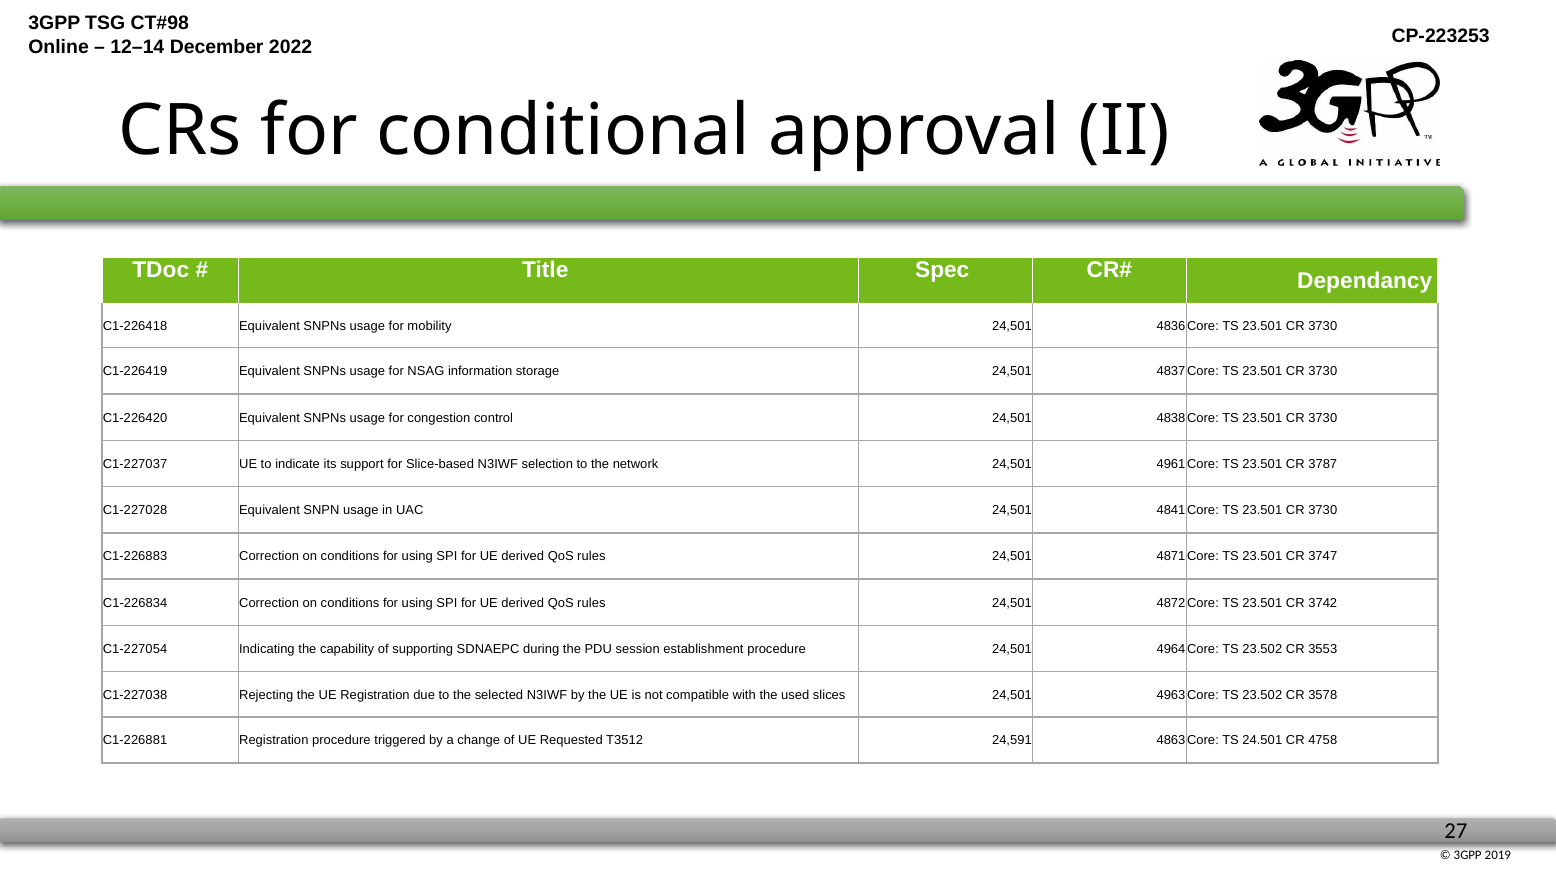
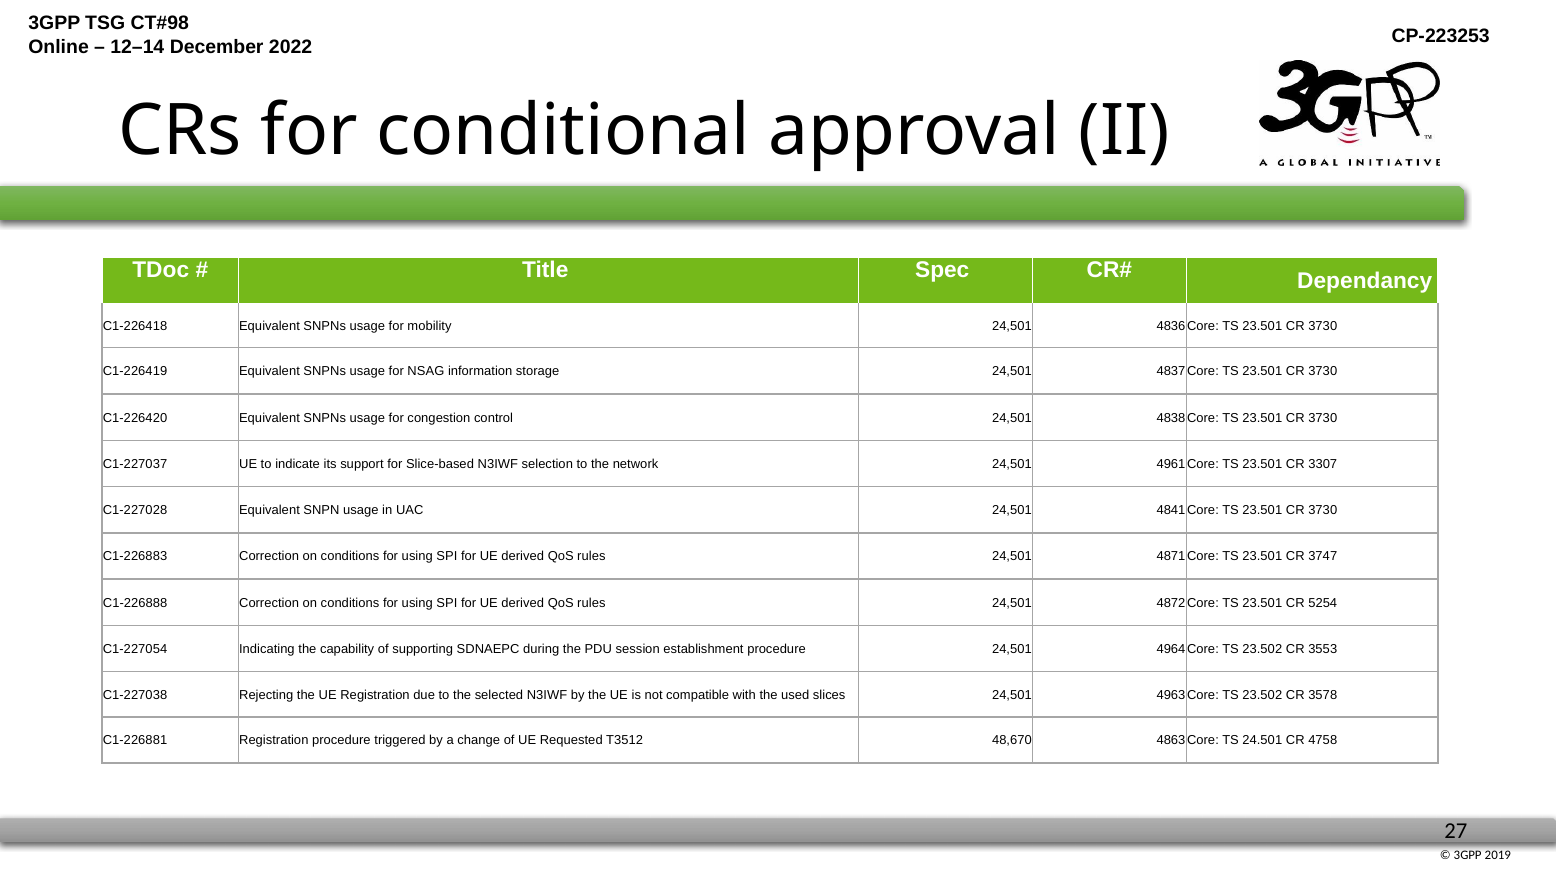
3787: 3787 -> 3307 (1323, 464)
C1-226834: C1-226834 -> C1-226888 (135, 603)
3742: 3742 -> 5254 (1323, 603)
24,591: 24,591 -> 48,670 (1012, 741)
